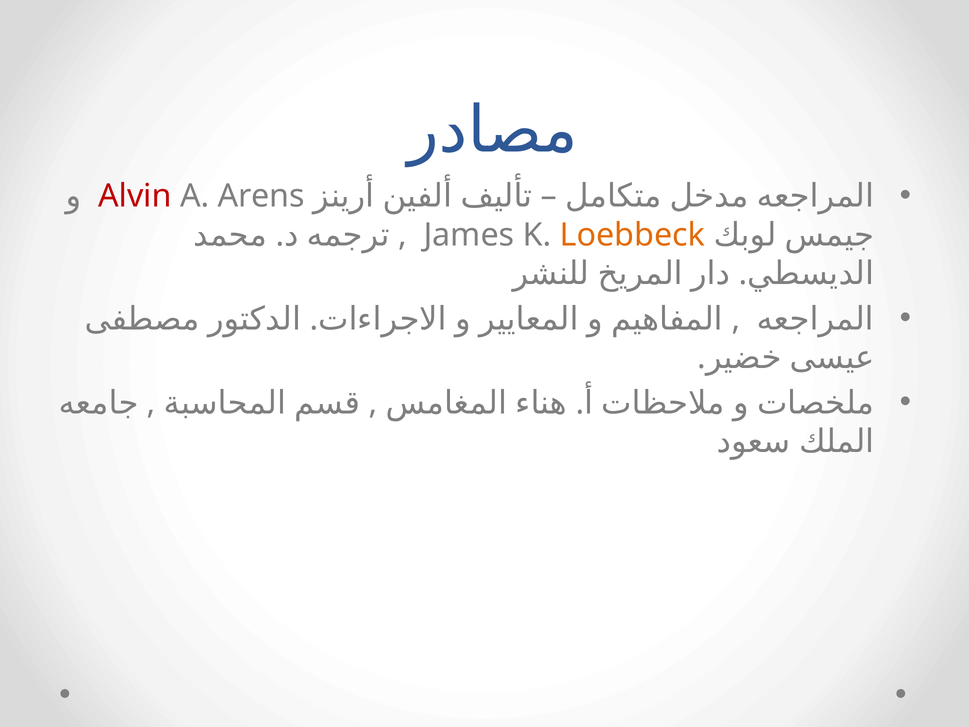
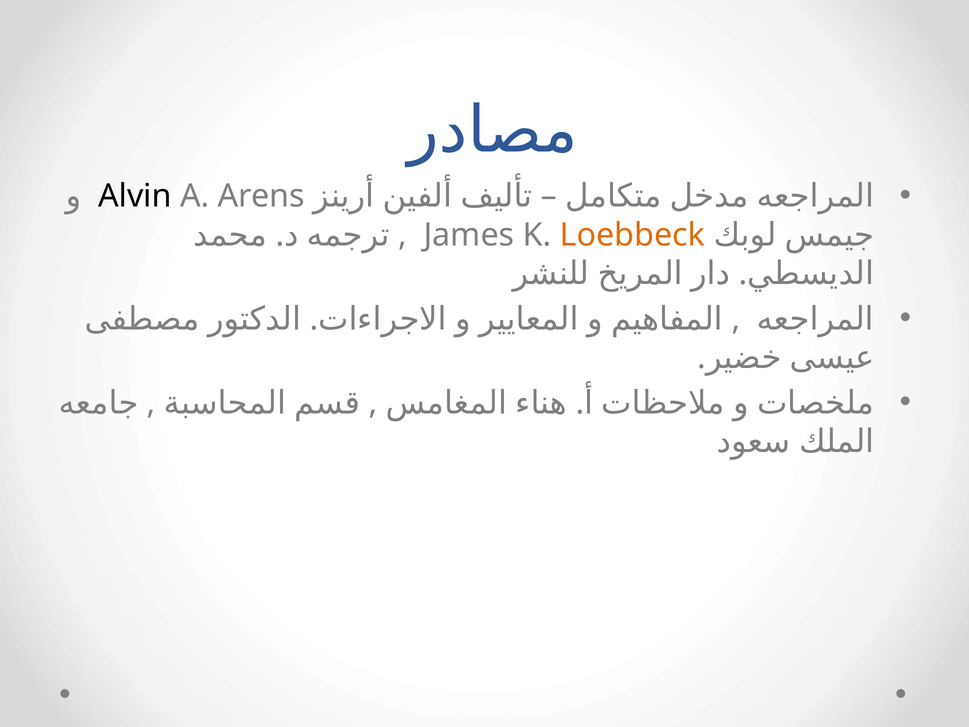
Alvin colour: red -> black (135, 196)
